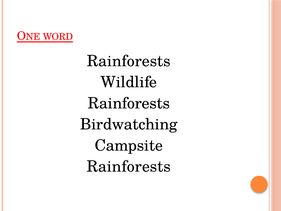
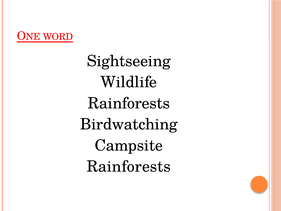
Rainforests: Rainforests -> Sightseeing (129, 61)
